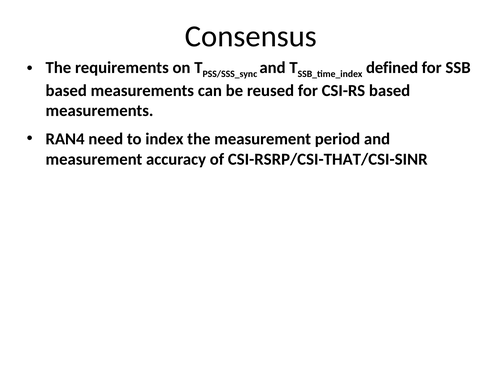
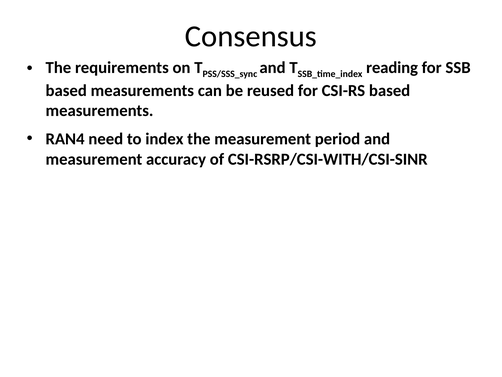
defined: defined -> reading (392, 68)
CSI-RSRP/CSI-THAT/CSI-SINR: CSI-RSRP/CSI-THAT/CSI-SINR -> CSI-RSRP/CSI-WITH/CSI-SINR (328, 159)
